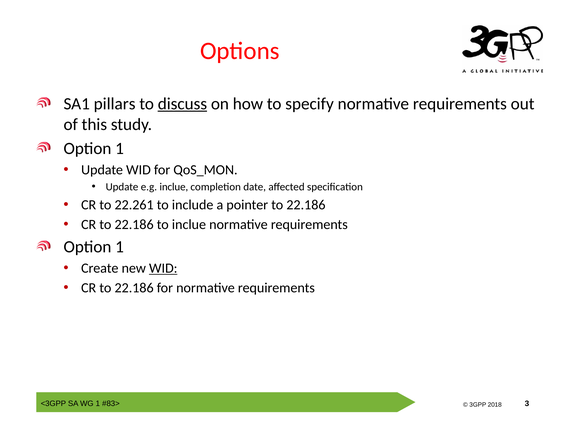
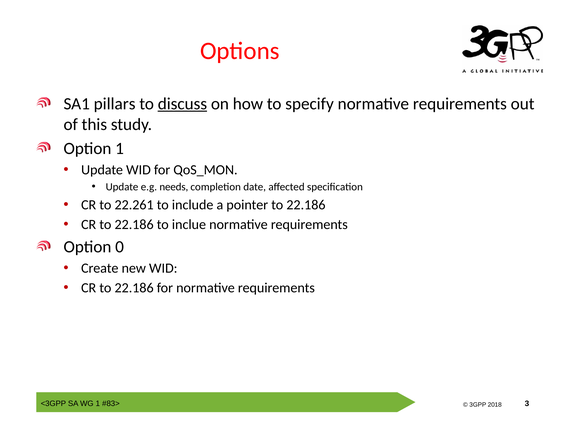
e.g inclue: inclue -> needs (174, 187)
1: 1 -> 0 (120, 247)
WID underline: present -> none (163, 268)
